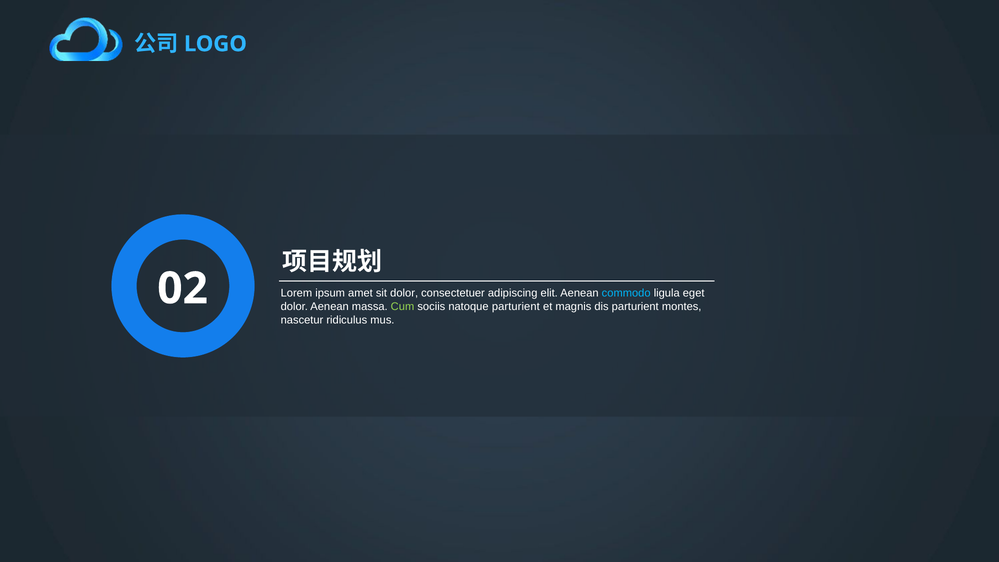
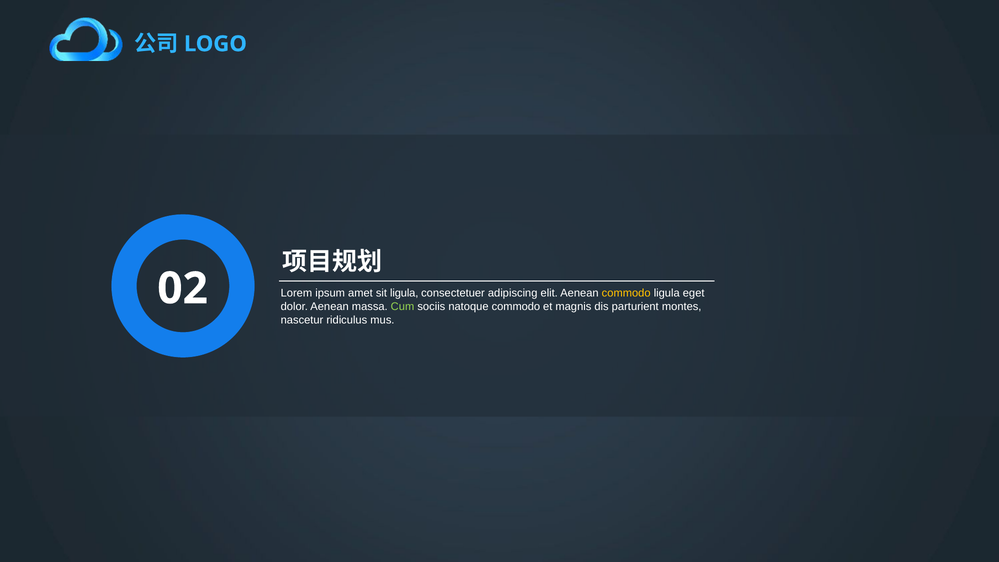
sit dolor: dolor -> ligula (404, 293)
commodo colour: light blue -> yellow (626, 293)
natoque parturient: parturient -> commodo (516, 307)
